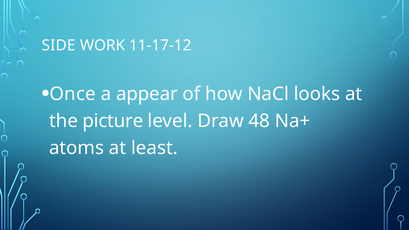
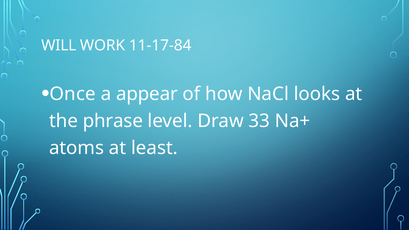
SIDE: SIDE -> WILL (59, 45)
11-17-12: 11-17-12 -> 11-17-84 (160, 45)
picture: picture -> phrase (113, 121)
48: 48 -> 33 (259, 121)
